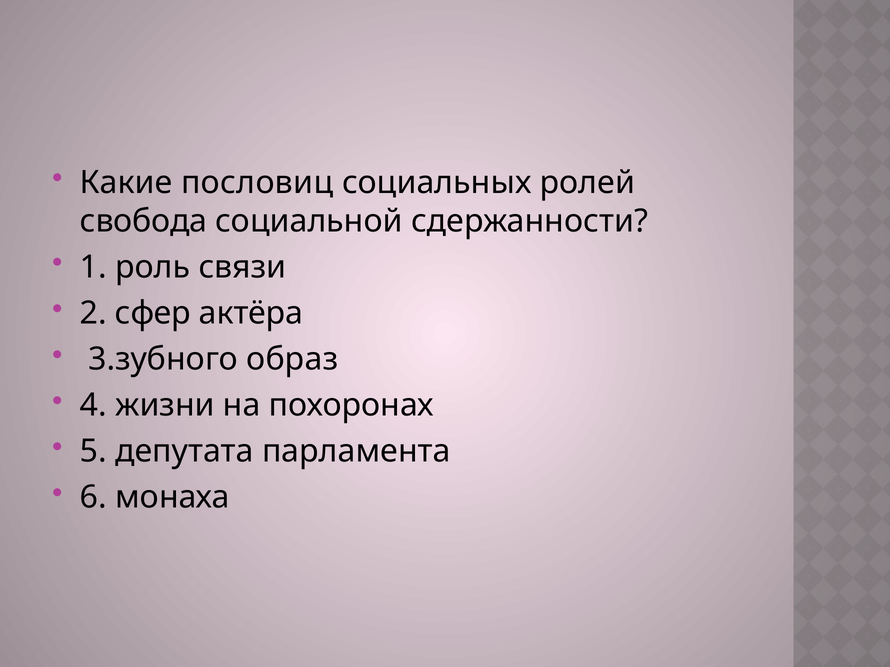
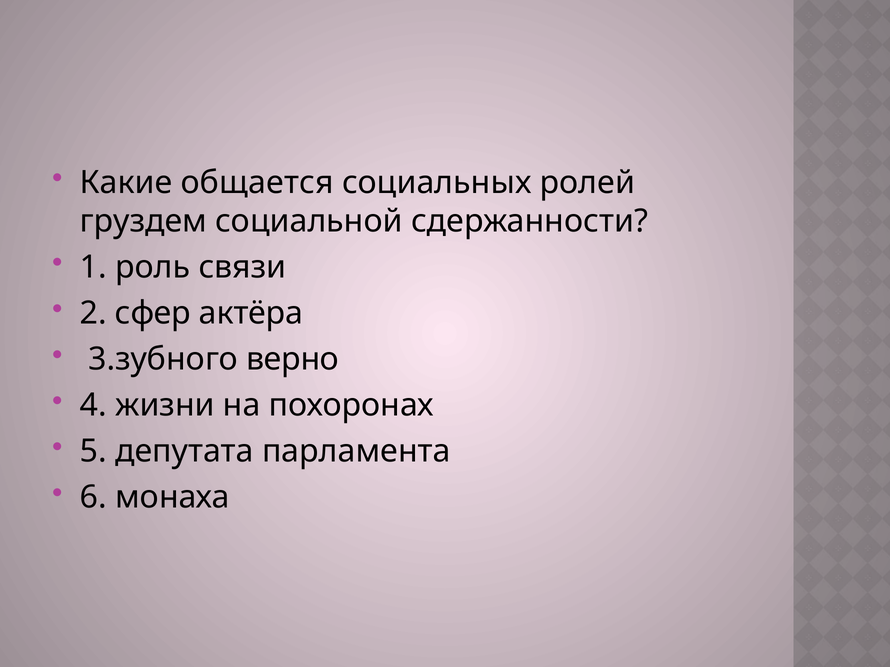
пословиц: пословиц -> общается (257, 183)
свобода: свобода -> груздем (144, 221)
образ: образ -> верно (293, 360)
